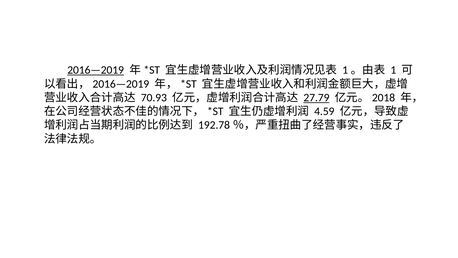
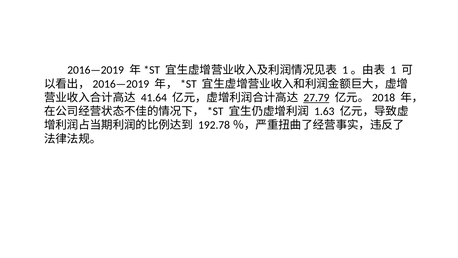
2016—2019 underline: present -> none (96, 70)
70.93: 70.93 -> 41.64 (154, 98)
4.59: 4.59 -> 1.63 (324, 111)
